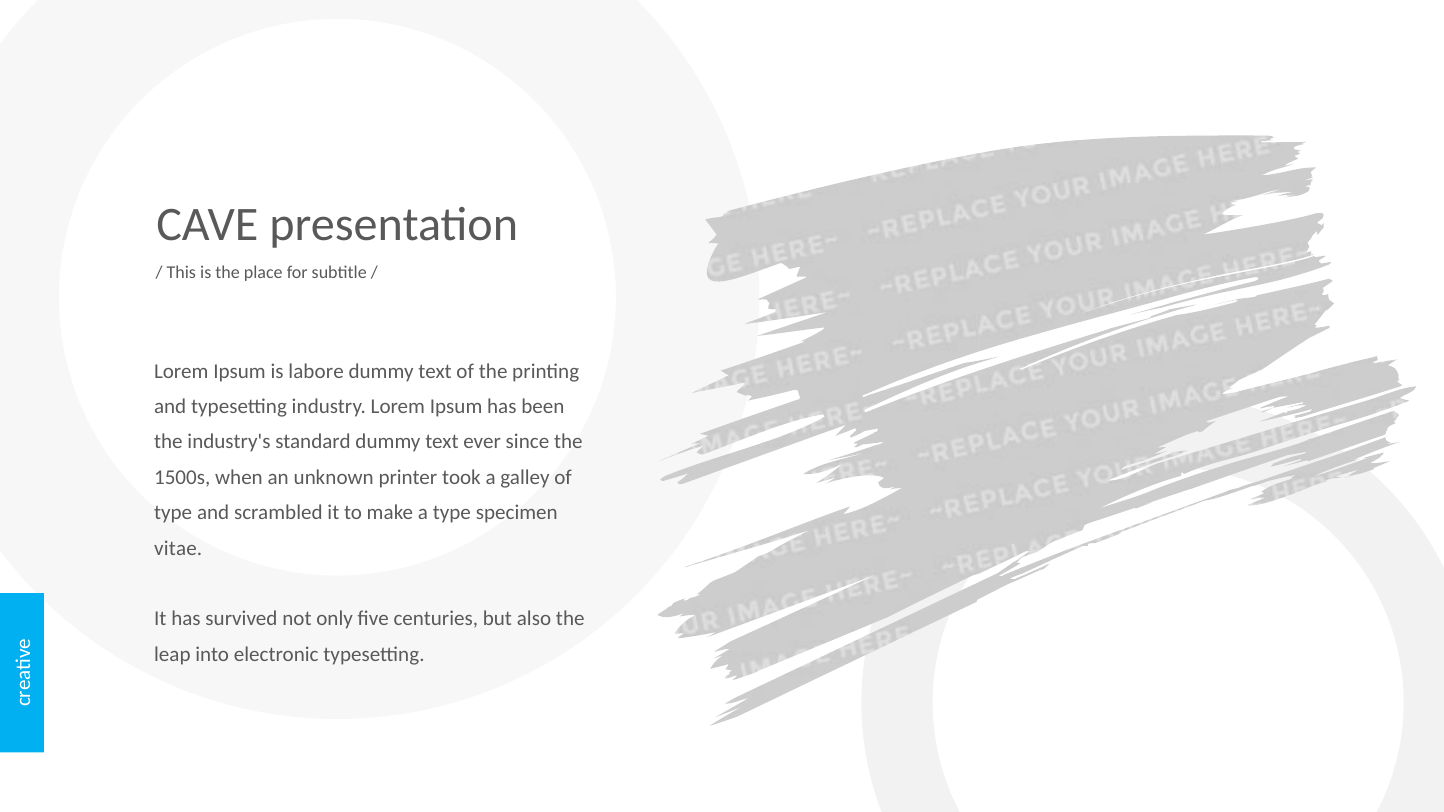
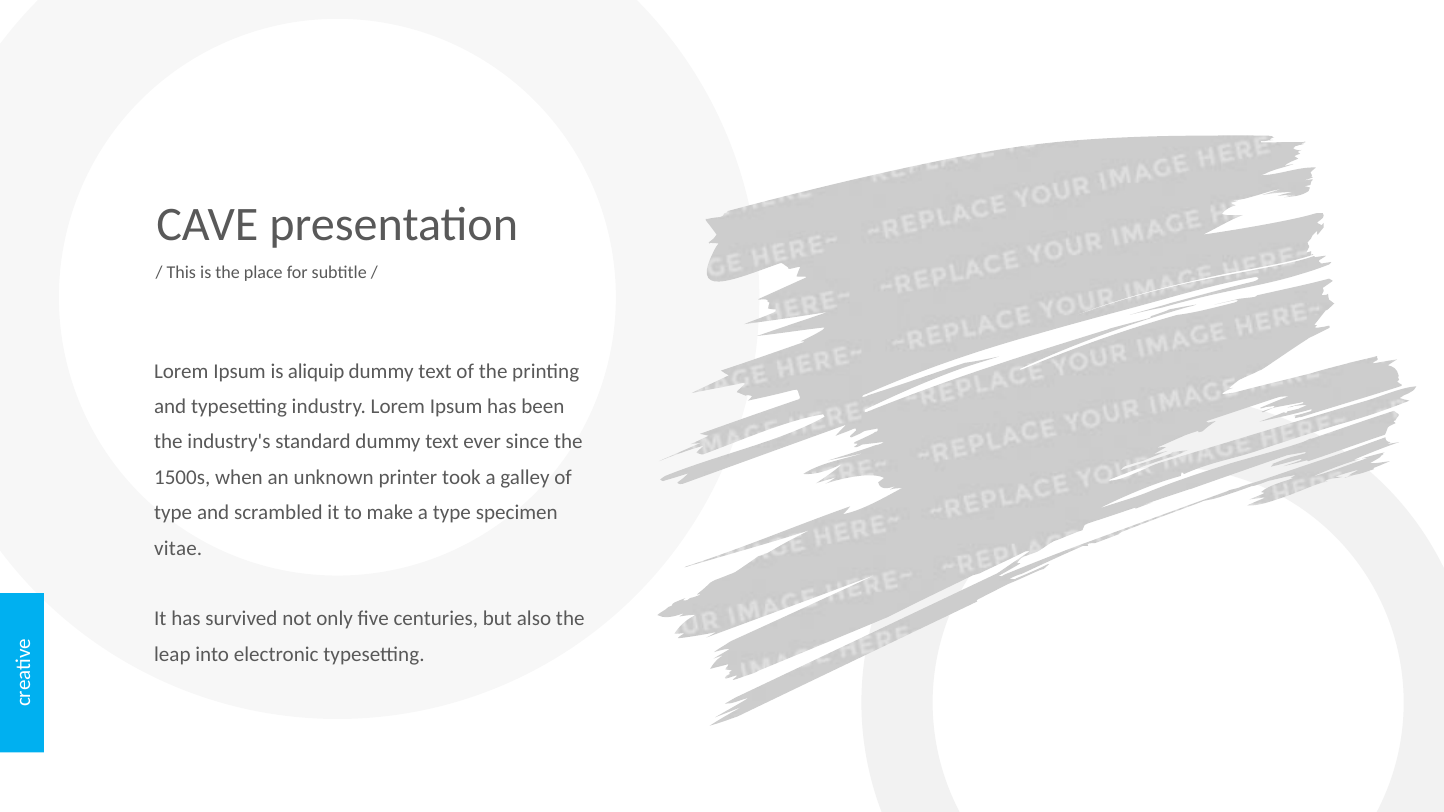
labore: labore -> aliquip (316, 371)
